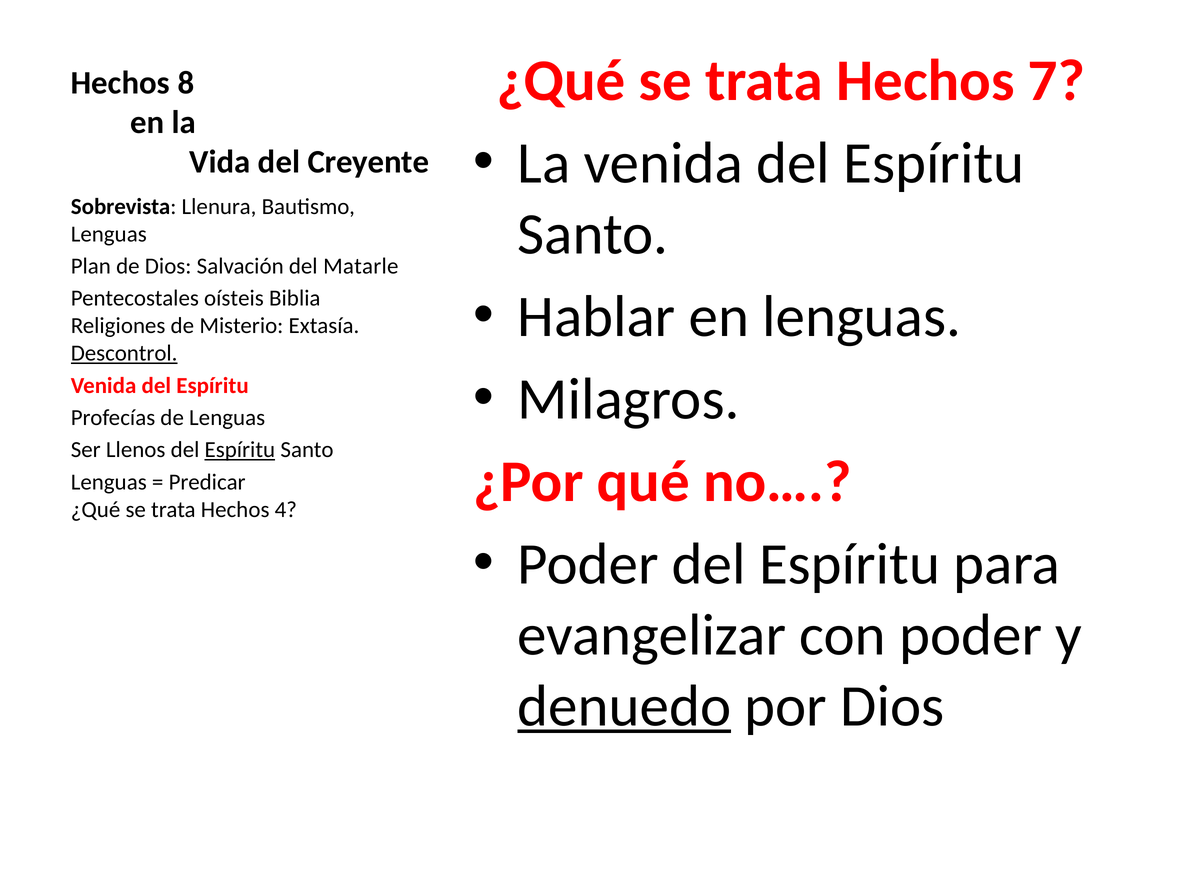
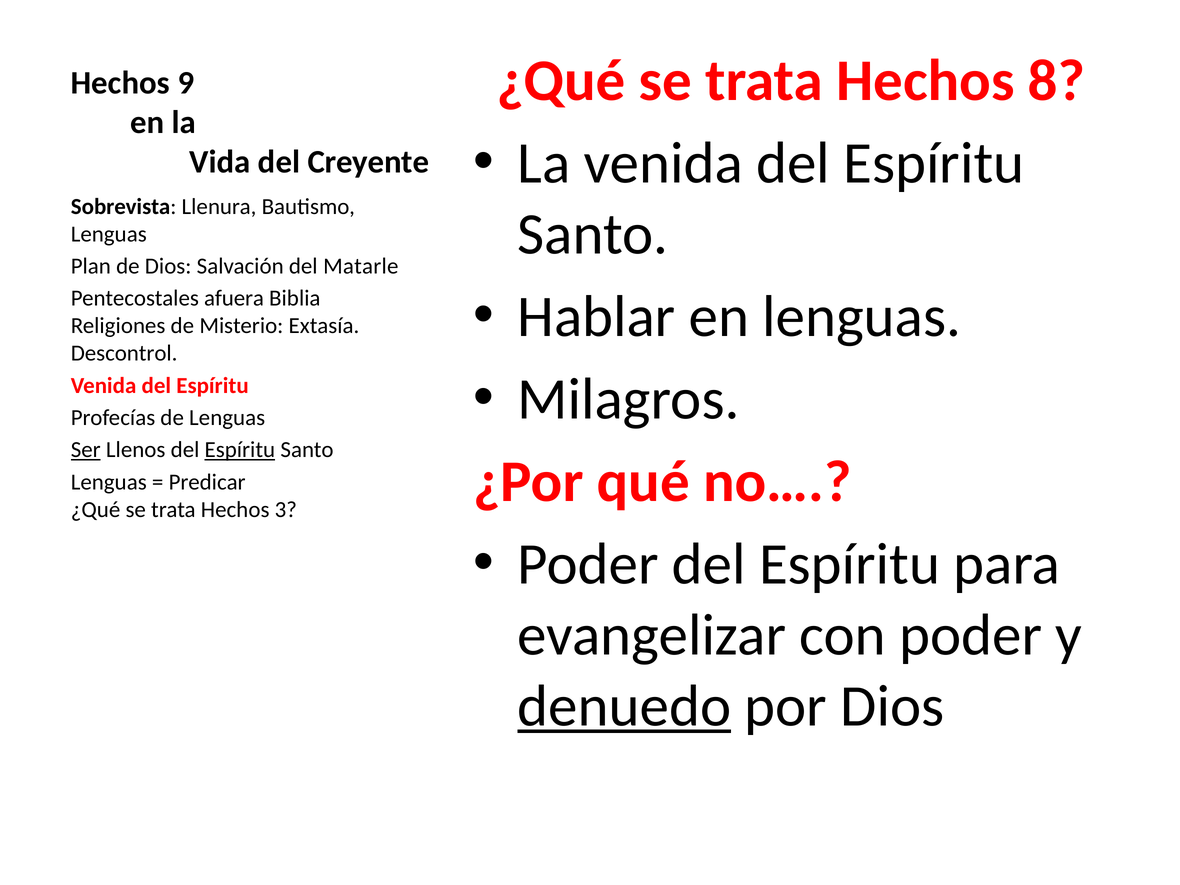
7: 7 -> 8 (1057, 81)
8: 8 -> 9 (186, 83)
oísteis: oísteis -> afuera (234, 298)
Descontrol underline: present -> none (124, 353)
Ser underline: none -> present (86, 450)
4: 4 -> 3 (286, 510)
